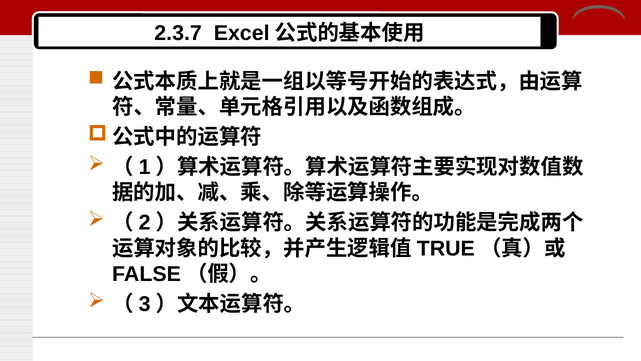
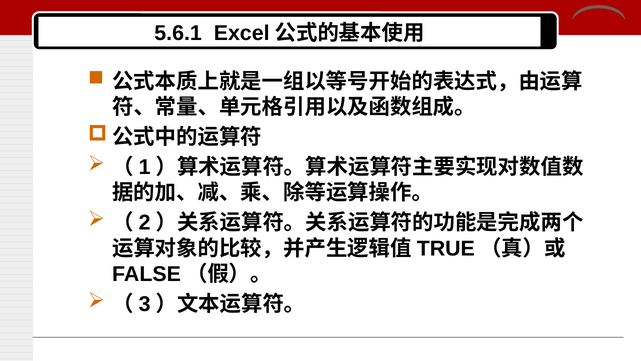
2.3.7: 2.3.7 -> 5.6.1 (178, 33)
